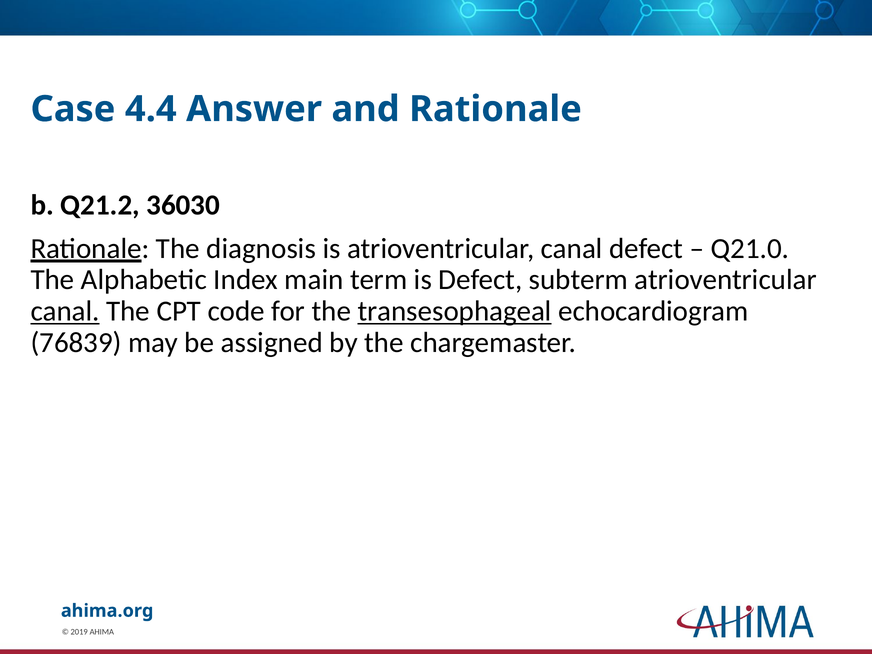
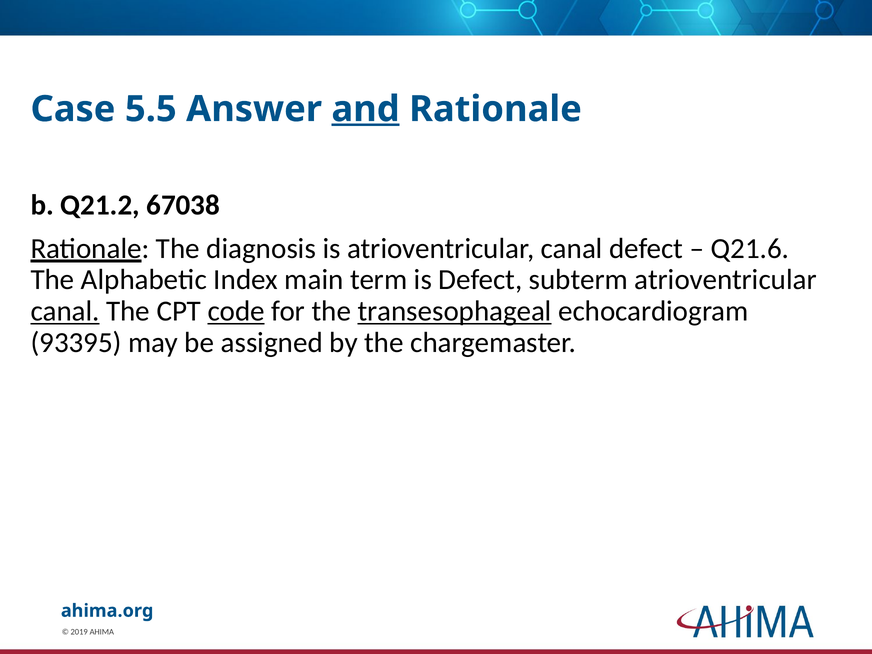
4.4: 4.4 -> 5.5 (151, 109)
and underline: none -> present (366, 109)
36030: 36030 -> 67038 (183, 205)
Q21.0: Q21.0 -> Q21.6 (750, 248)
code underline: none -> present (236, 311)
76839: 76839 -> 93395 (76, 343)
